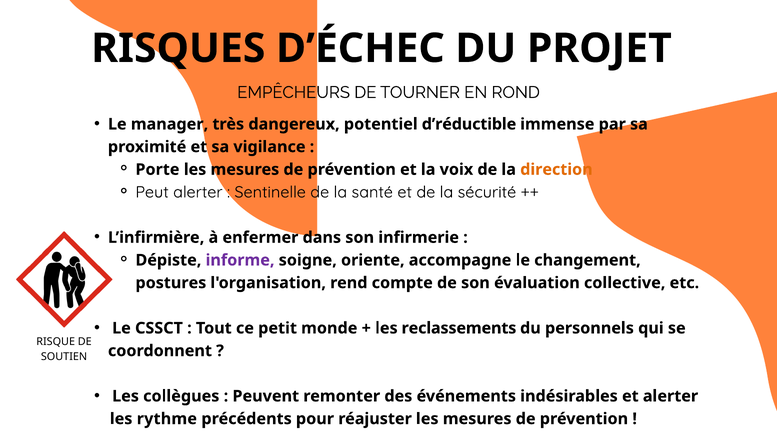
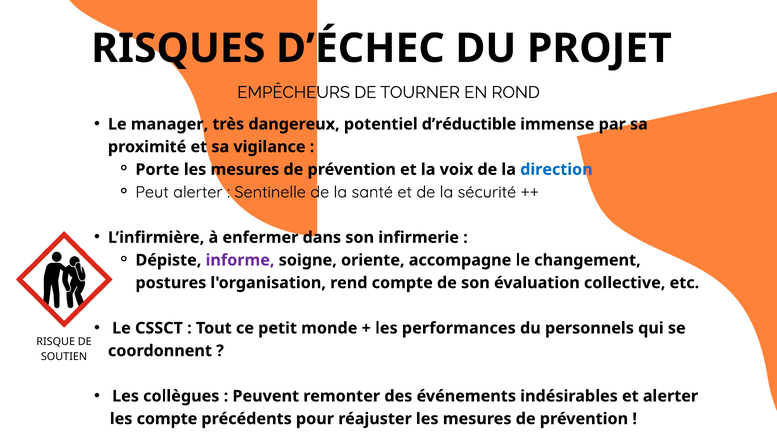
direction colour: orange -> blue (556, 170)
reclassements: reclassements -> performances (459, 328)
les rythme: rythme -> compte (167, 419)
